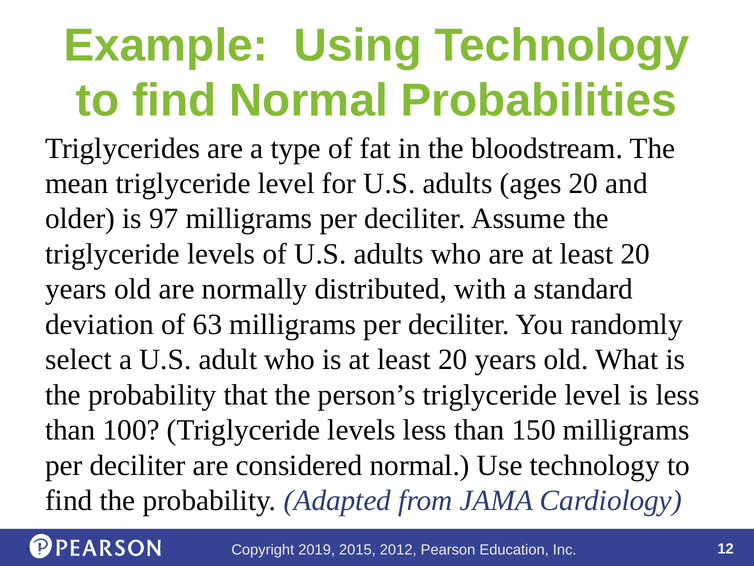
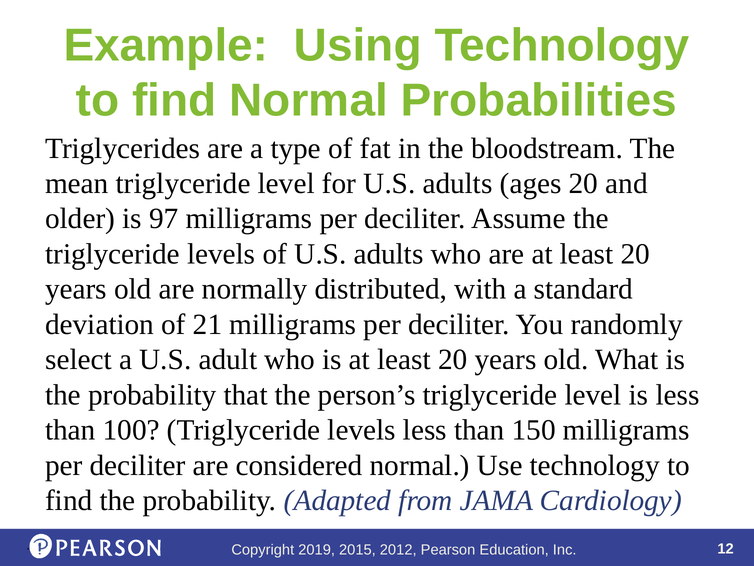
63: 63 -> 21 (208, 324)
